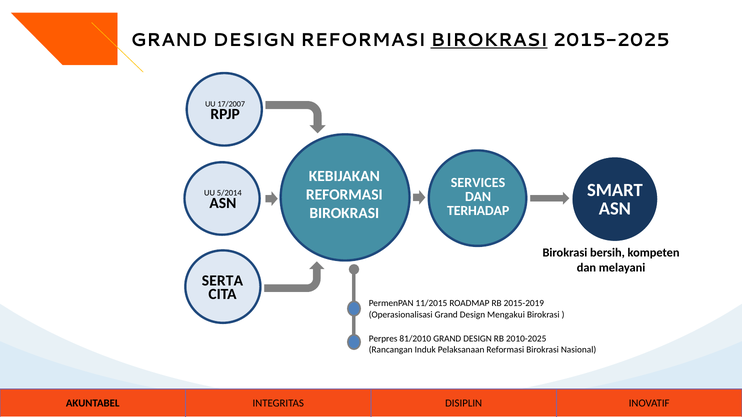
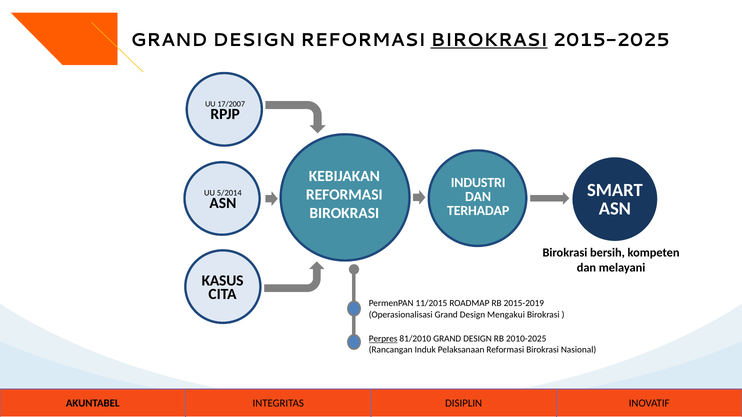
SERVICES: SERVICES -> INDUSTRI (478, 183)
SERTA: SERTA -> KASUS (223, 281)
Perpres underline: none -> present (383, 339)
